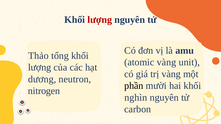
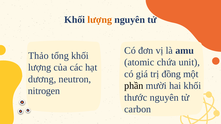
lượng colour: red -> orange (100, 20)
atomic vàng: vàng -> chứa (166, 62)
trị vàng: vàng -> đồng (171, 74)
nghìn: nghìn -> thước (136, 98)
